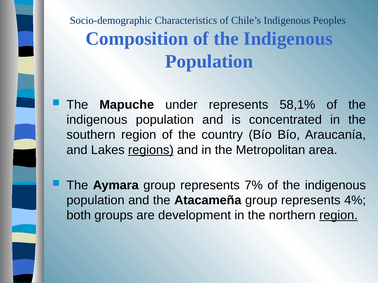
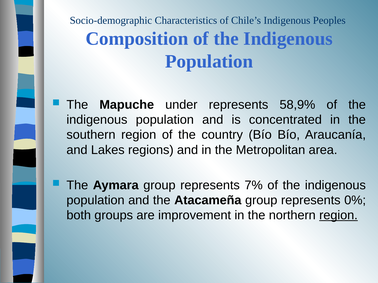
58,1%: 58,1% -> 58,9% (297, 105)
regions underline: present -> none (151, 150)
4%: 4% -> 0% (355, 201)
development: development -> improvement (195, 216)
